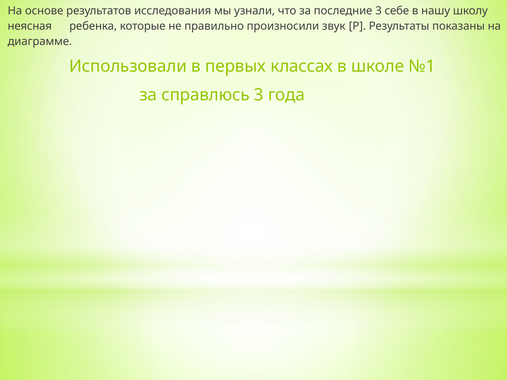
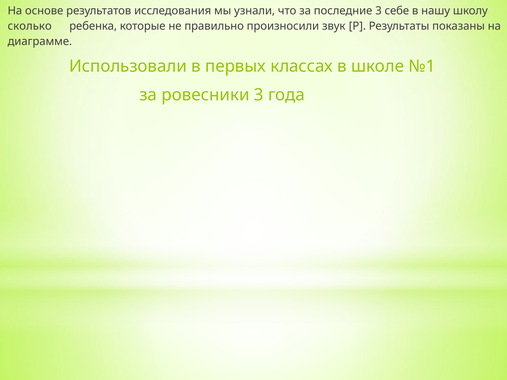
неясная: неясная -> сколько (30, 26)
справлюсь: справлюсь -> ровесники (205, 95)
